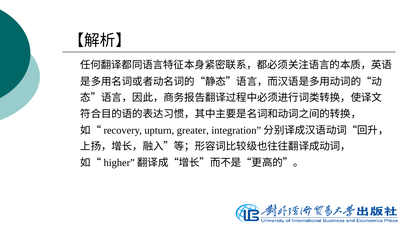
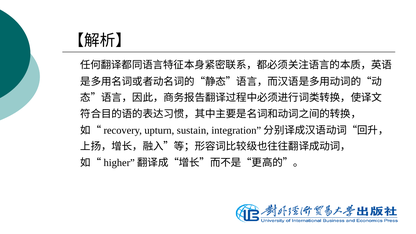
greater: greater -> sustain (193, 130)
